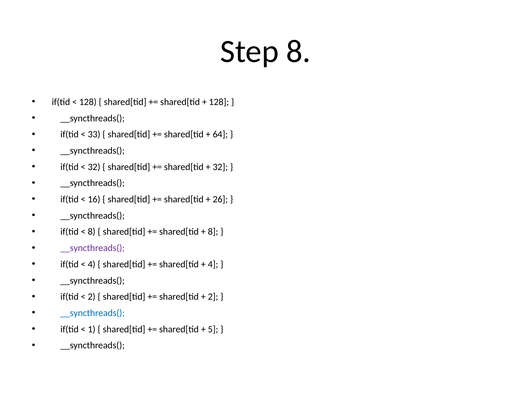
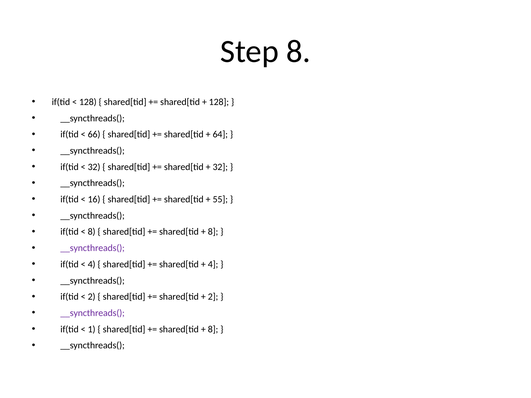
33: 33 -> 66 (94, 134)
26: 26 -> 55 (220, 199)
__syncthreads( colour: blue -> purple (93, 313)
5: 5 -> 8 (213, 329)
